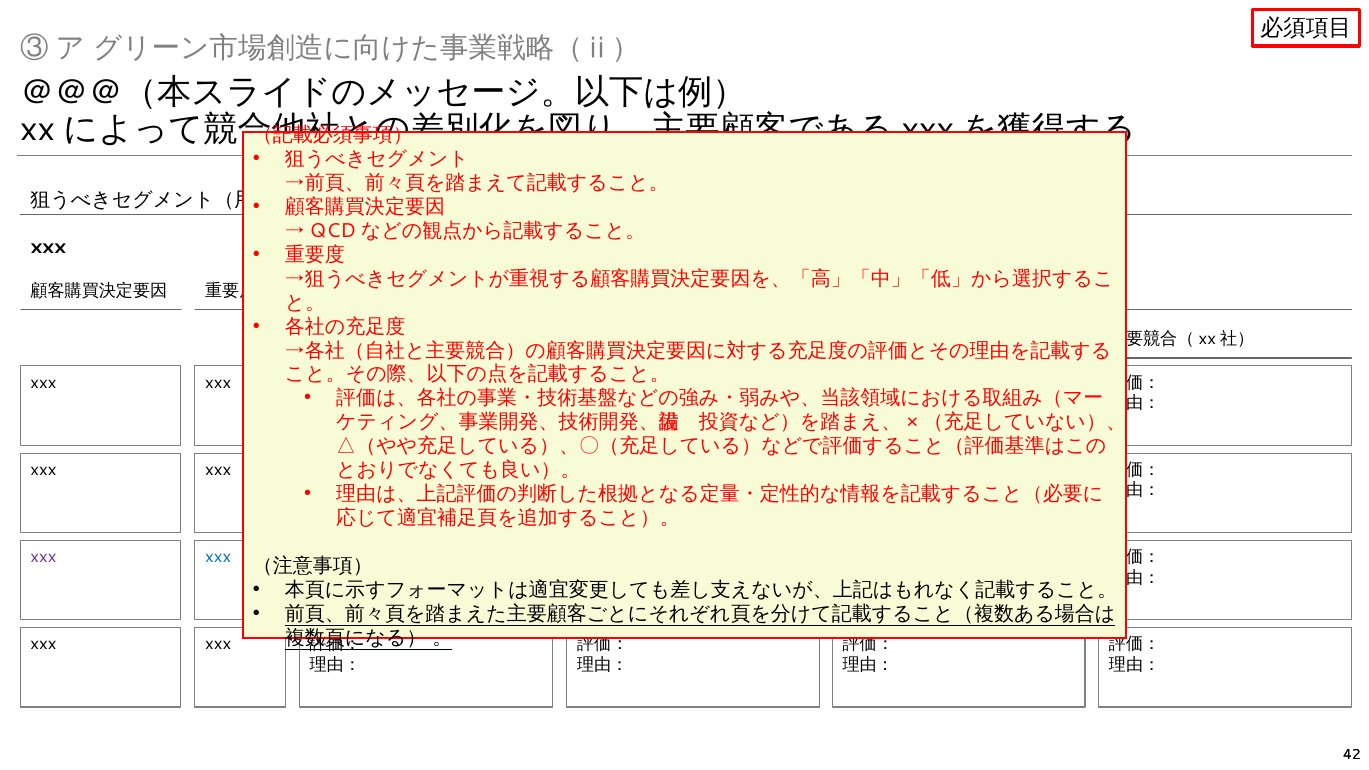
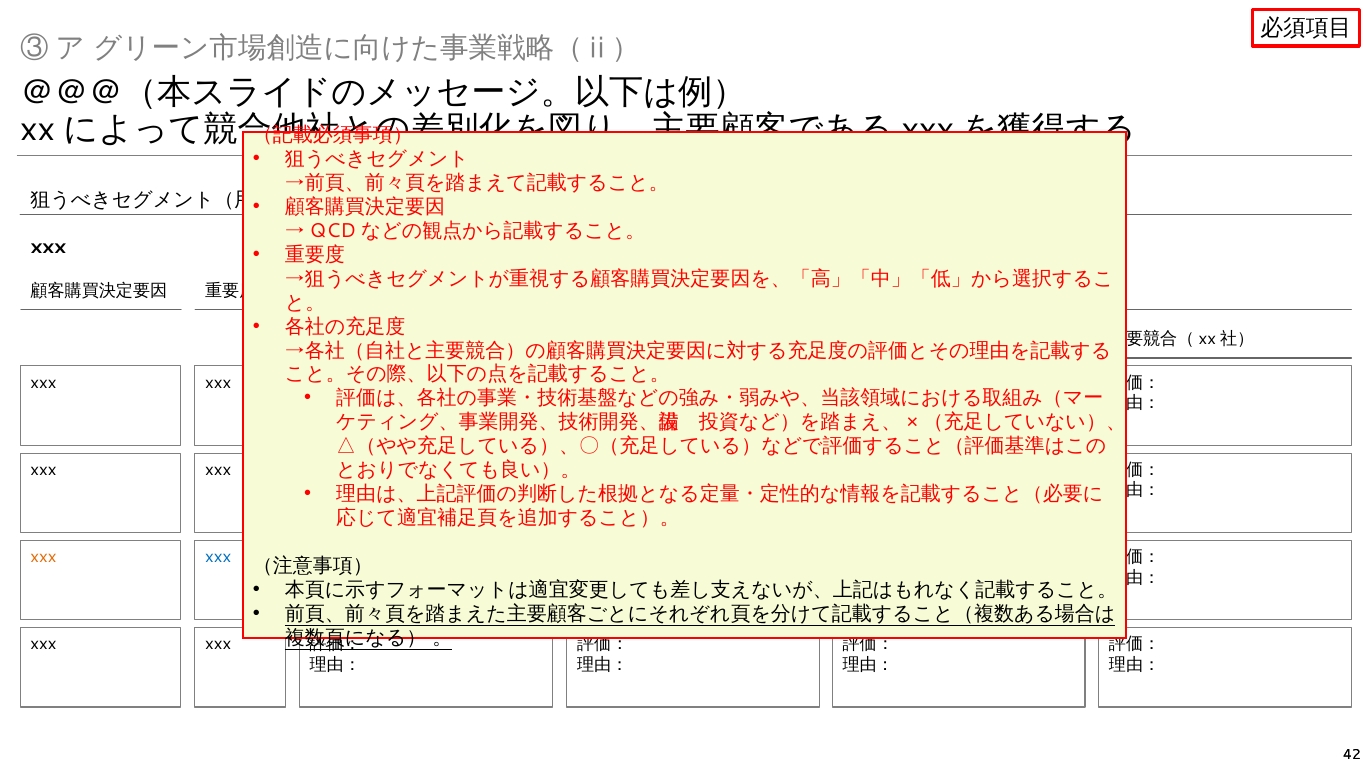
xxx colour: purple -> orange (44, 557)
